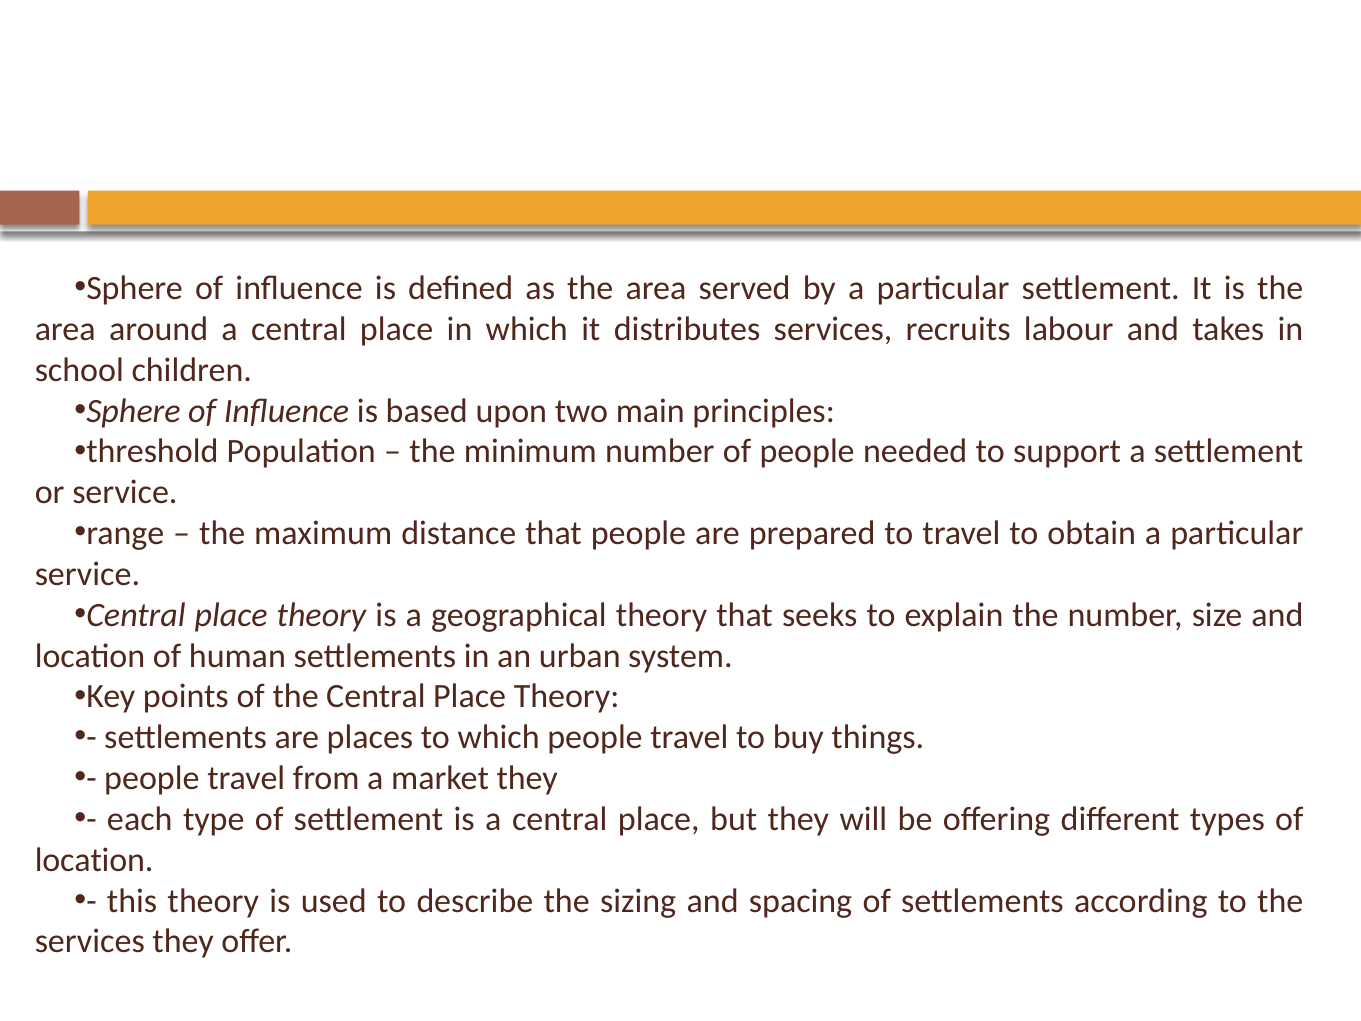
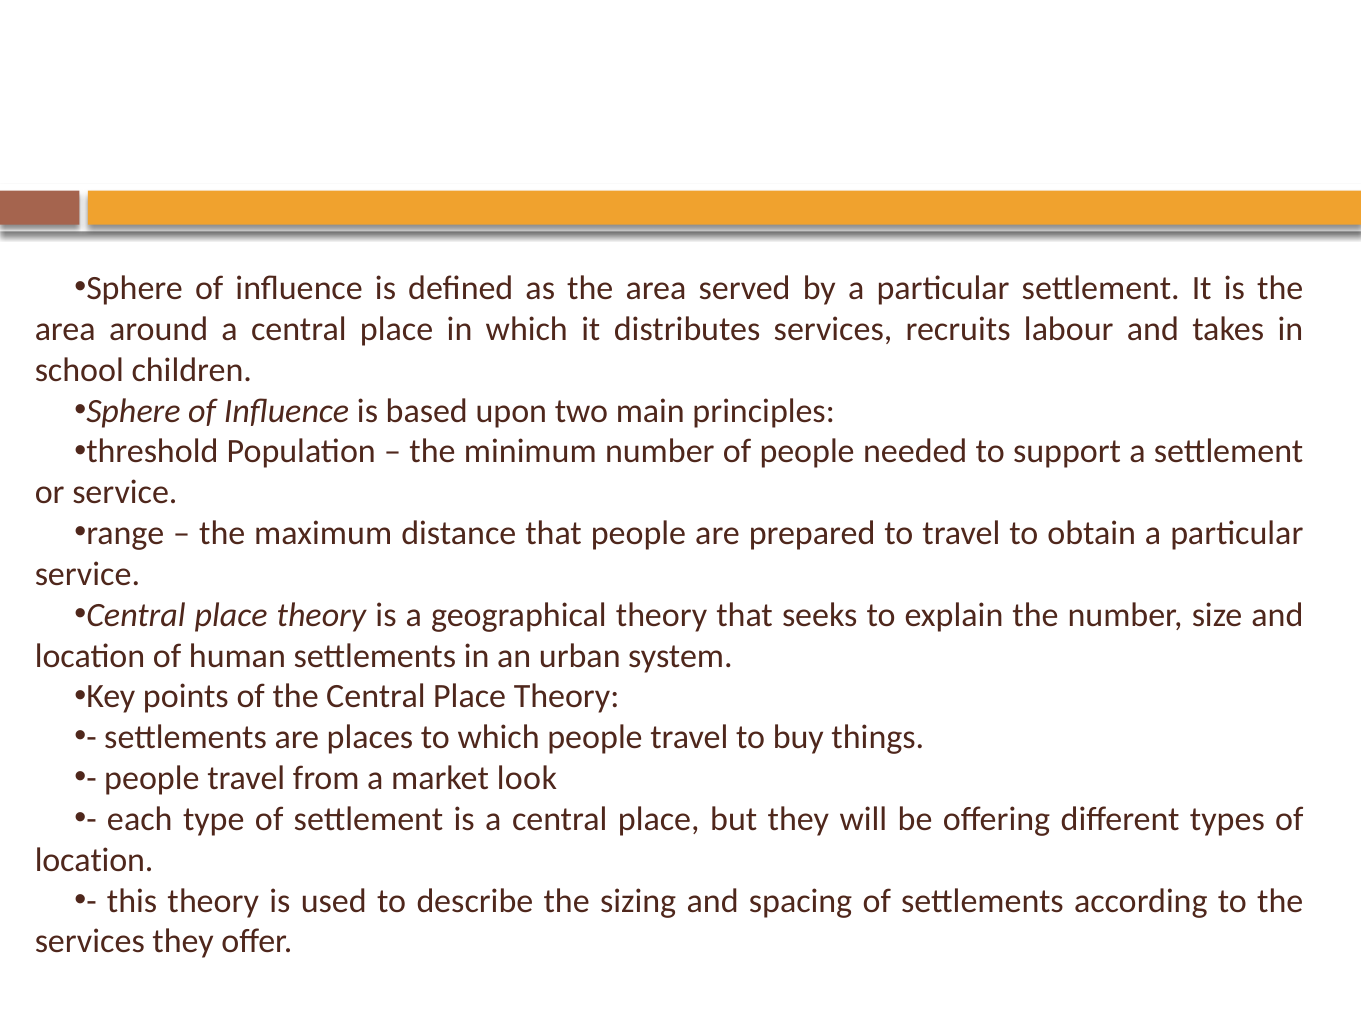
market they: they -> look (527, 778)
